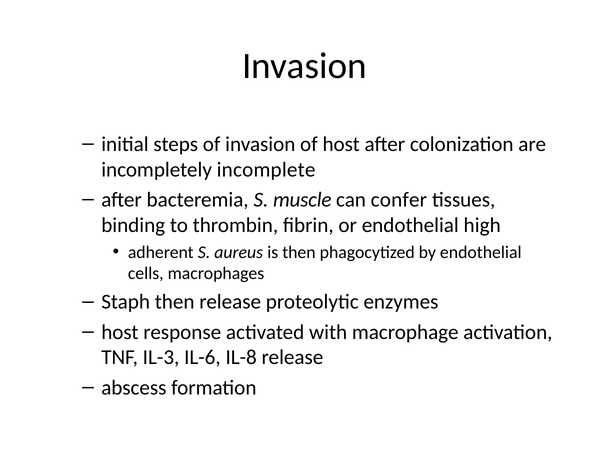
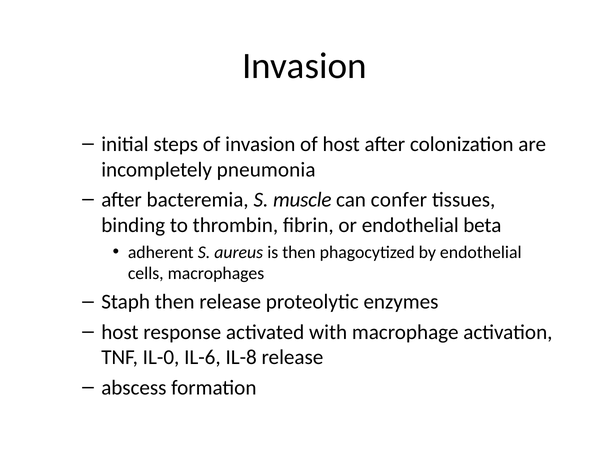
incomplete: incomplete -> pneumonia (266, 169)
high: high -> beta (482, 225)
IL-3: IL-3 -> IL-0 (161, 357)
